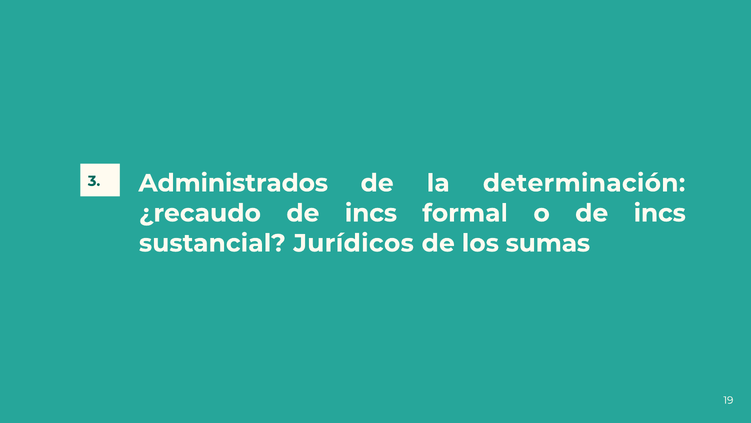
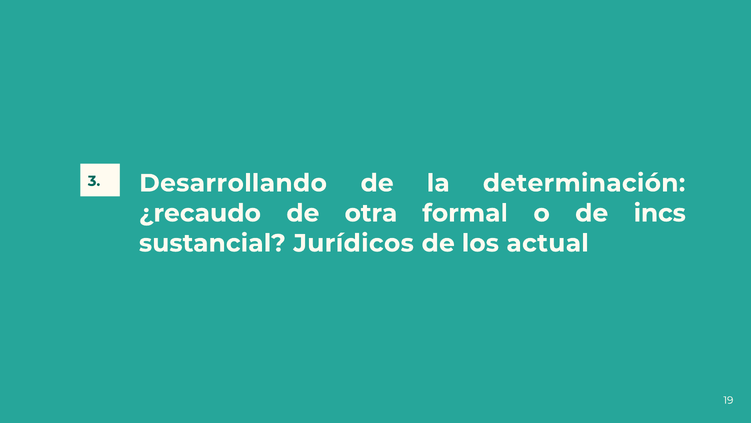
Administrados: Administrados -> Desarrollando (233, 183)
¿recaudo de incs: incs -> otra (371, 213)
sumas: sumas -> actual (548, 243)
